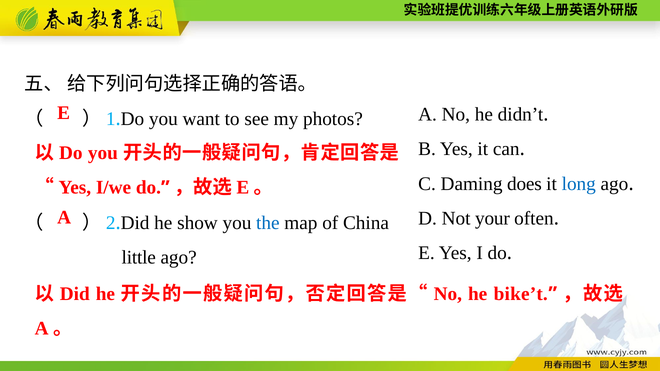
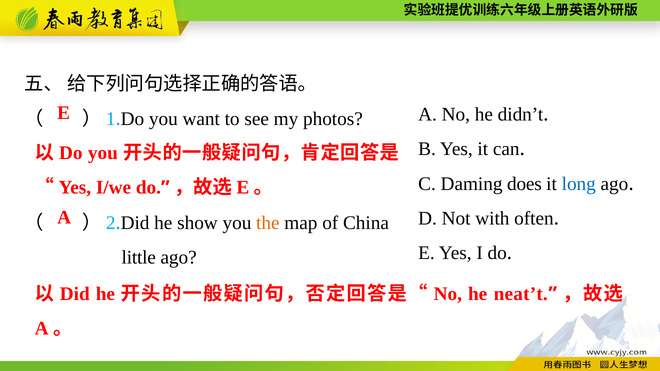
your: your -> with (492, 219)
the colour: blue -> orange (268, 223)
bike’t: bike’t -> neat’t (521, 294)
